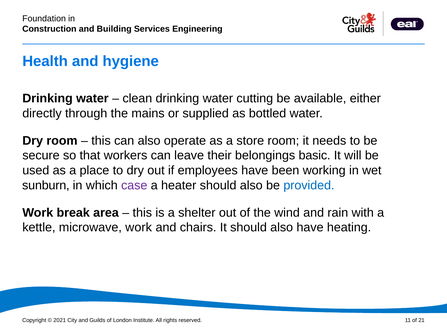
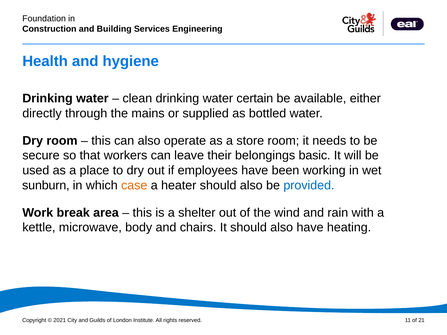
cutting: cutting -> certain (255, 99)
case colour: purple -> orange (134, 185)
microwave work: work -> body (139, 228)
